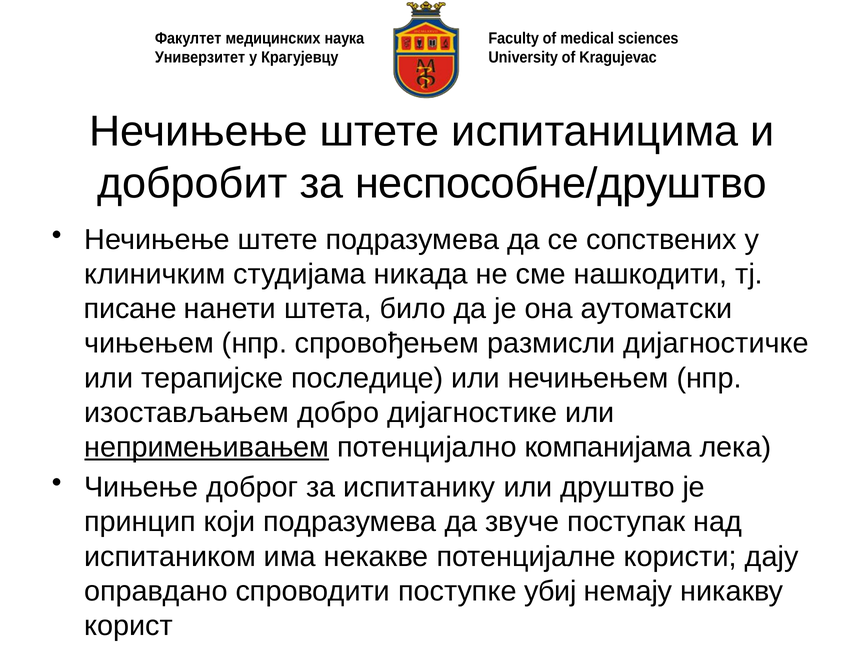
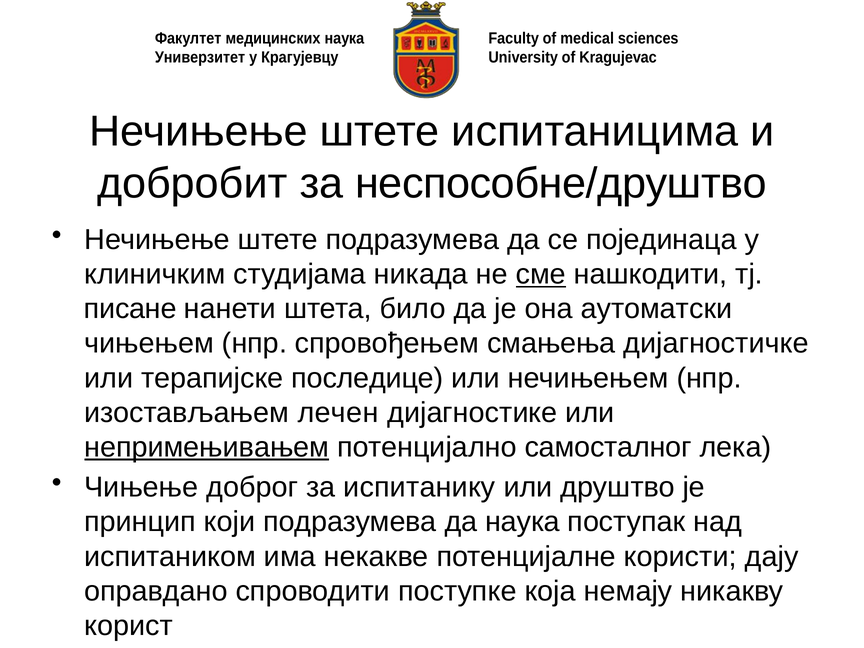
сопствених: сопствених -> појединаца (661, 240)
сме underline: none -> present (541, 274)
размисли: размисли -> смањења (551, 343)
добро: добро -> лечен (338, 413)
компанијама: компанијама -> самосталног (608, 447)
да звуче: звуче -> наука (522, 522)
убиј: убиј -> која (550, 591)
